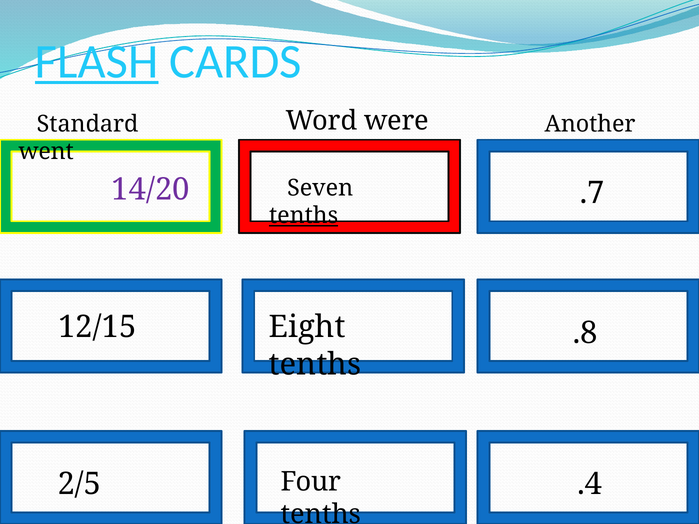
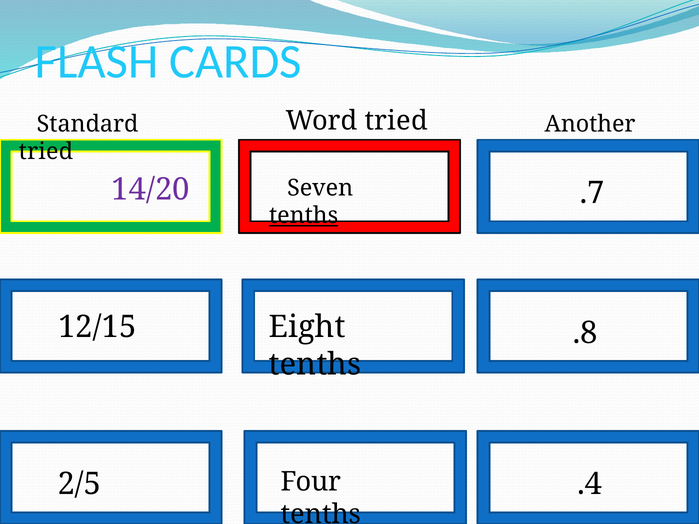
FLASH underline: present -> none (97, 62)
Word were: were -> tried (396, 121)
went: went -> tried (46, 152)
